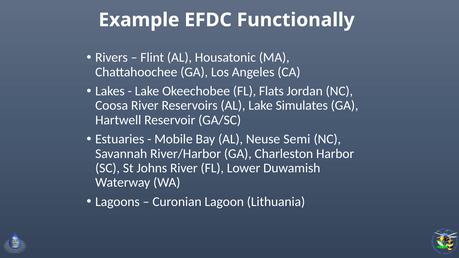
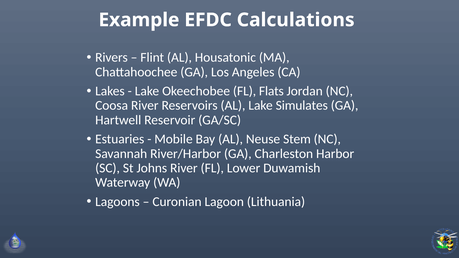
Functionally: Functionally -> Calculations (296, 20)
Semi: Semi -> Stem (297, 139)
